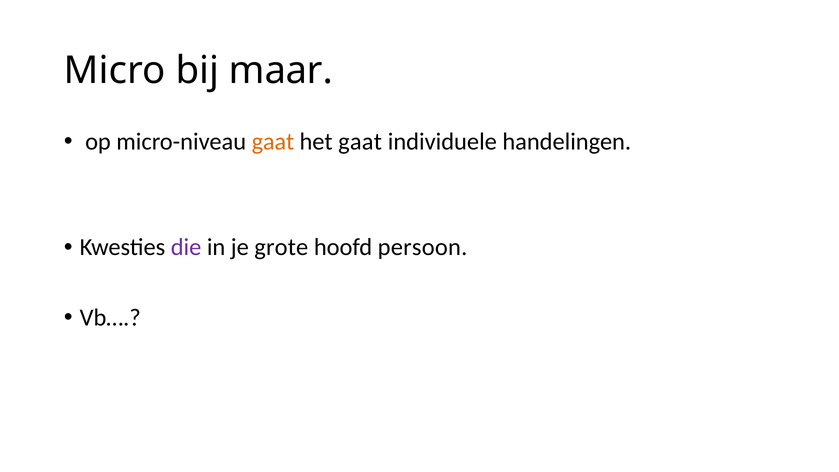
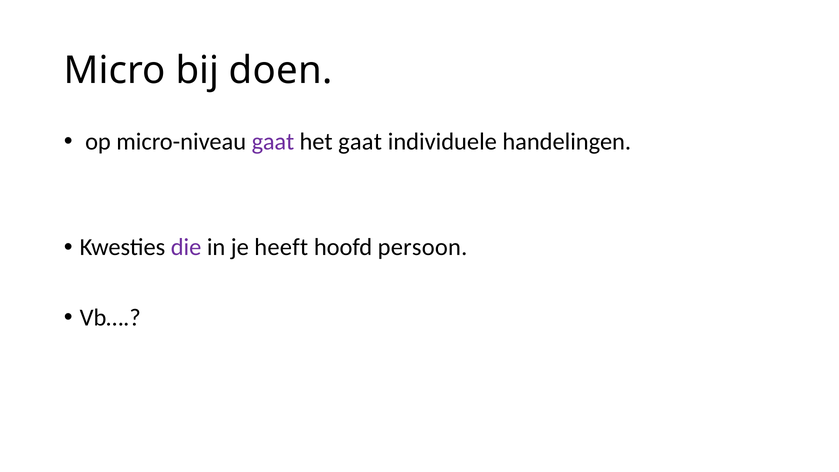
maar: maar -> doen (281, 70)
gaat colour: orange -> purple (273, 142)
grote: grote -> heeft (281, 247)
